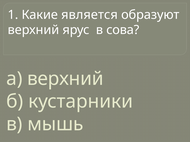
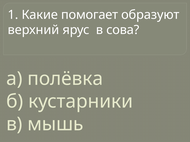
является: является -> помогает (90, 15)
а верхний: верхний -> полёвка (65, 79)
